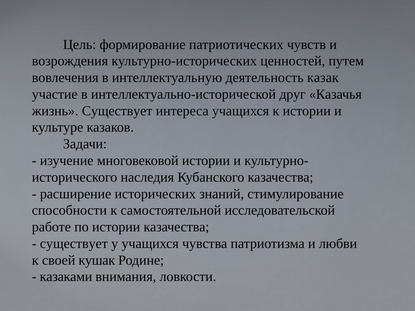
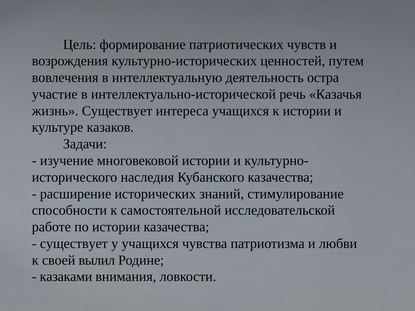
казак: казак -> остра (323, 78)
друг: друг -> речь (293, 94)
кушак: кушак -> вылил (97, 260)
